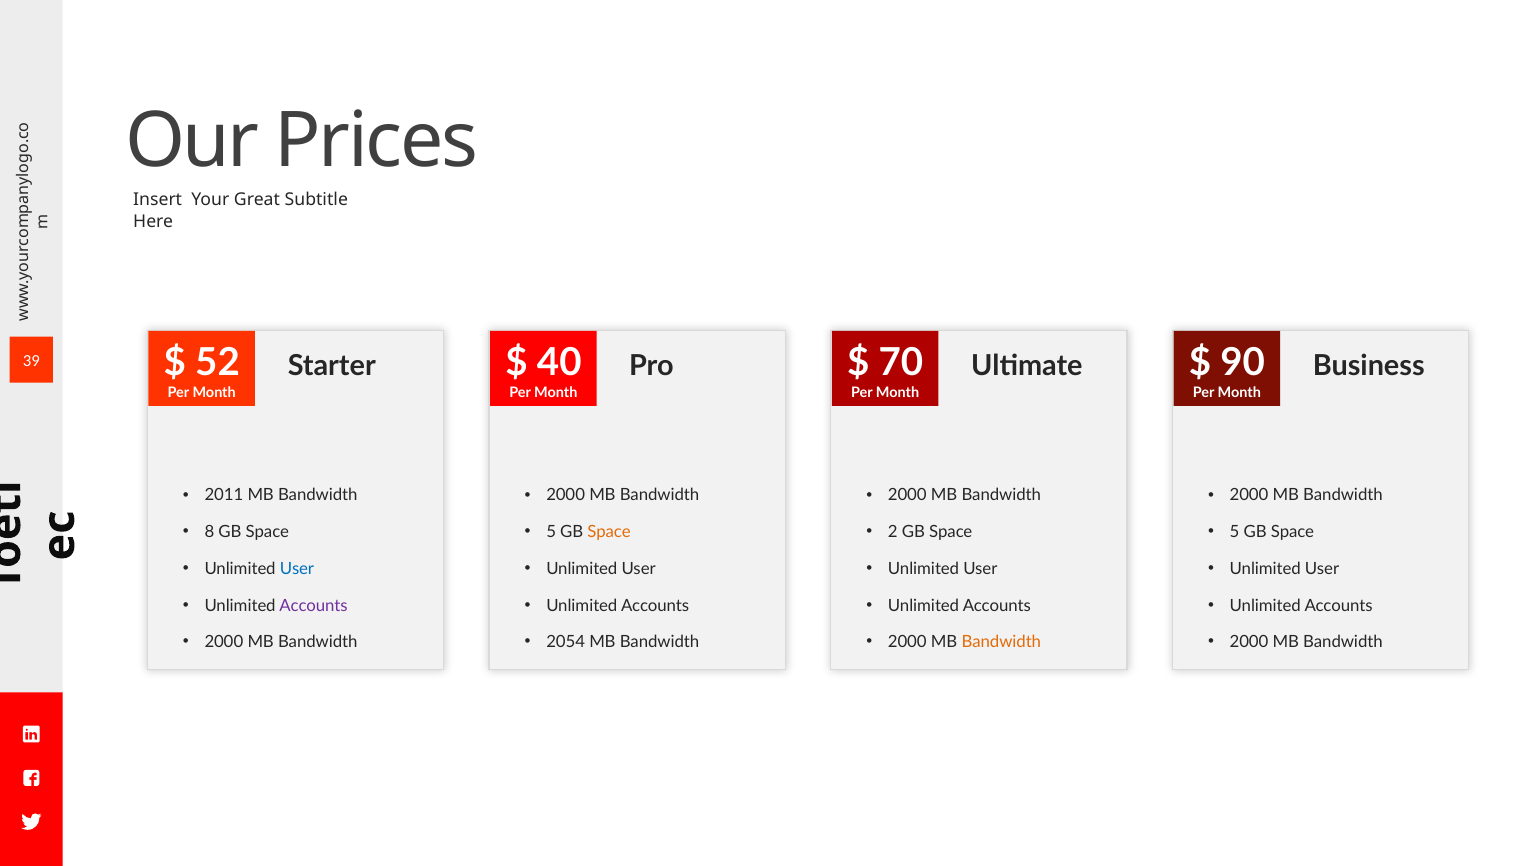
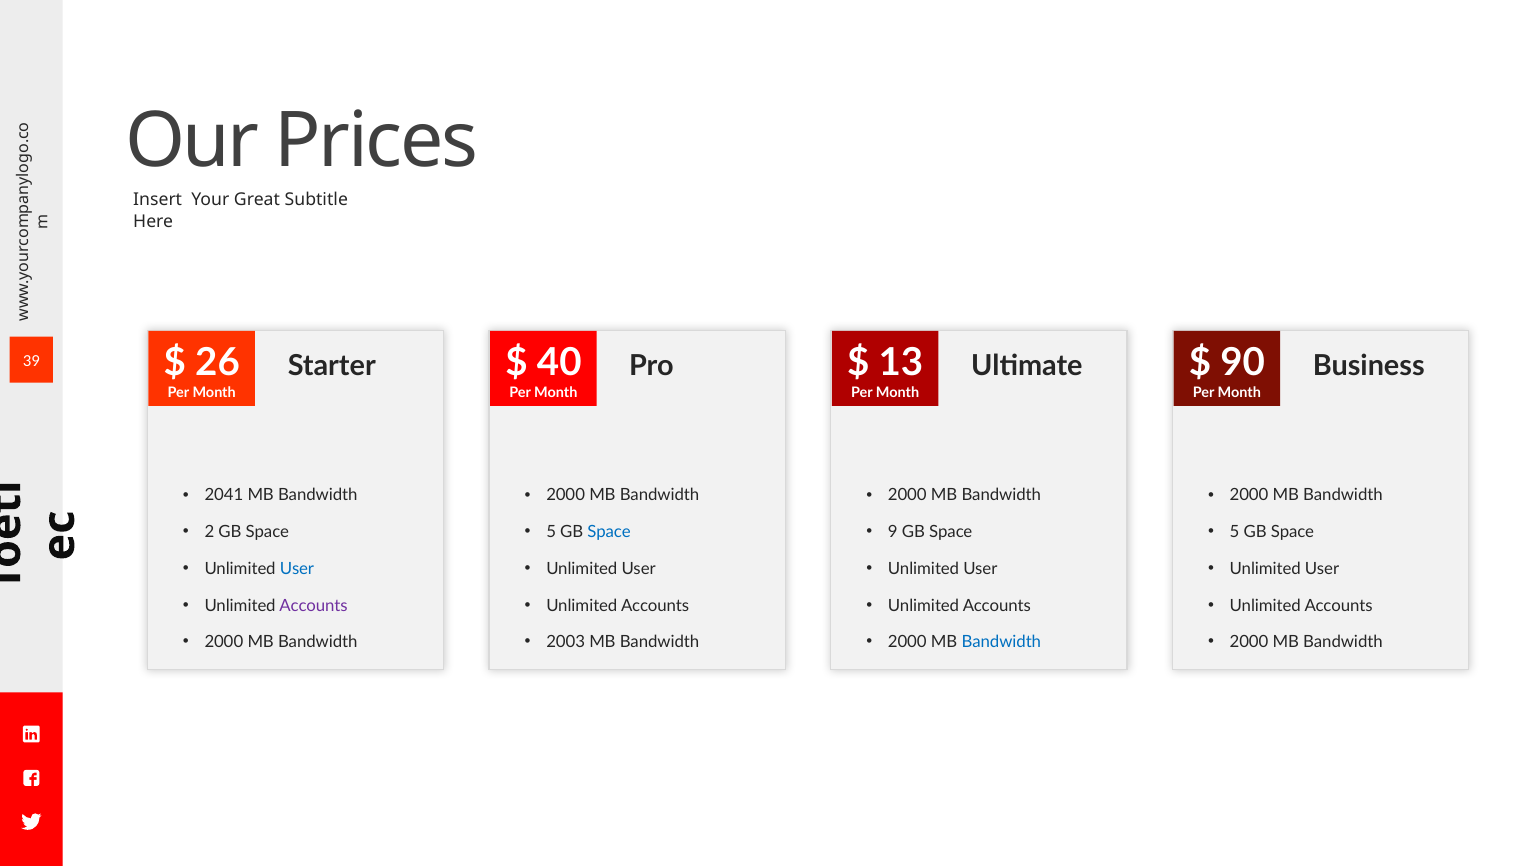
52: 52 -> 26 (218, 362)
70: 70 -> 13 (901, 362)
2011: 2011 -> 2041 (224, 495)
8: 8 -> 2 (209, 532)
Space colour: orange -> blue (609, 532)
2: 2 -> 9 (893, 532)
2054: 2054 -> 2003 (566, 642)
Bandwidth colour: orange -> blue (1001, 642)
